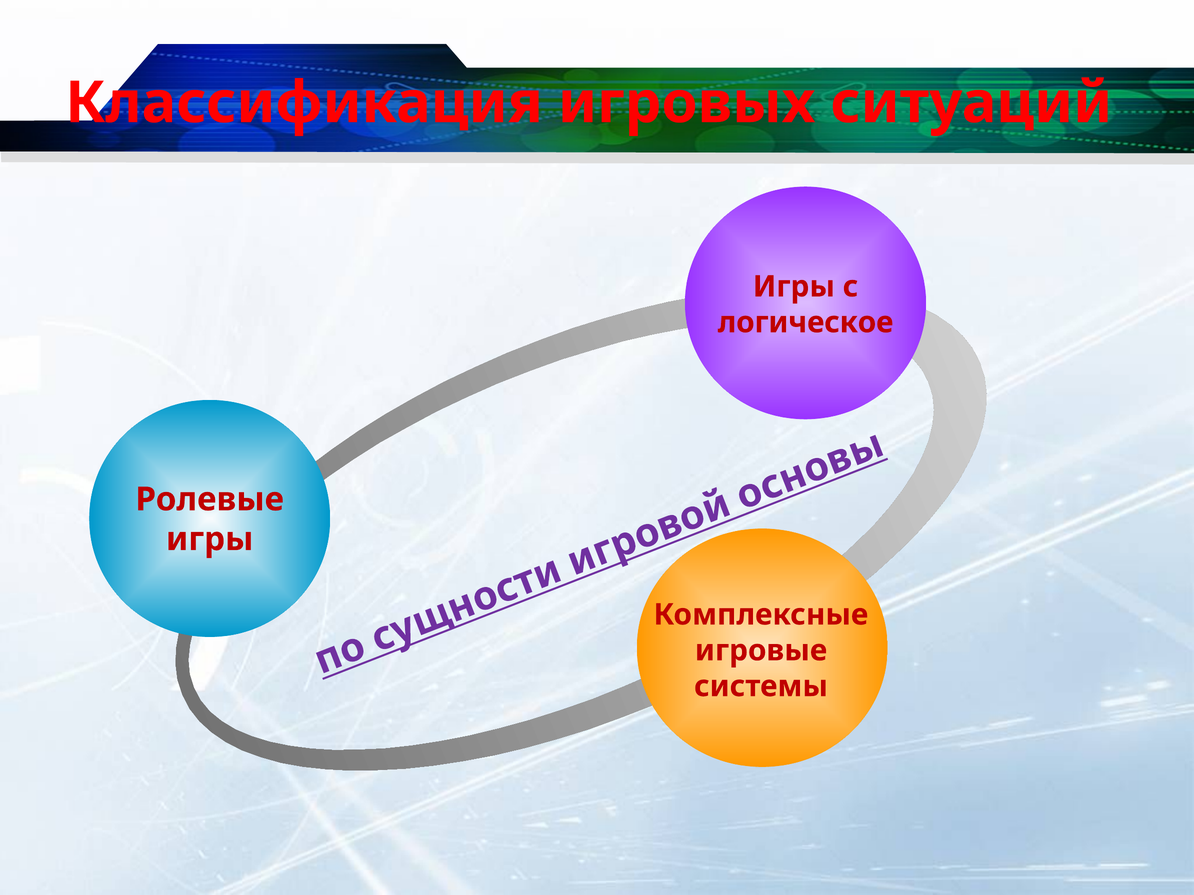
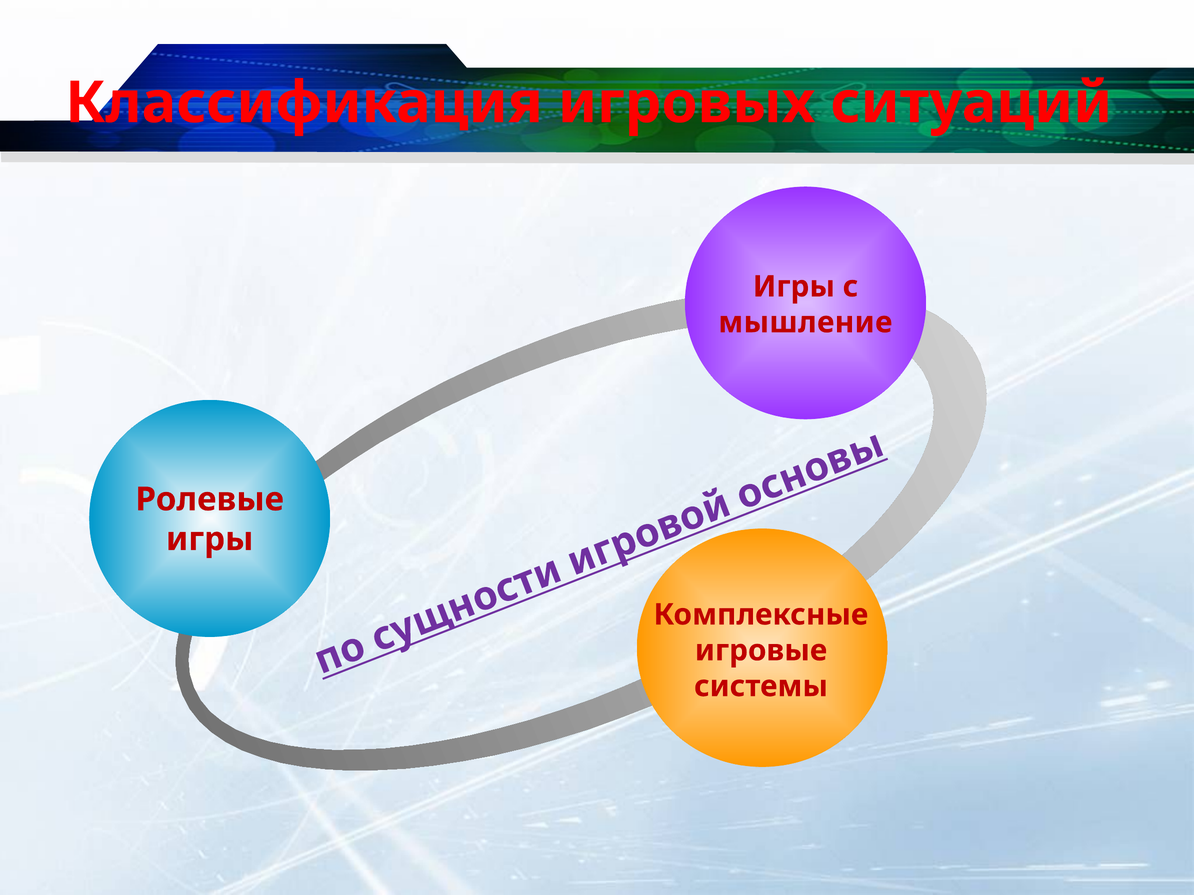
логическое: логическое -> мышление (805, 323)
